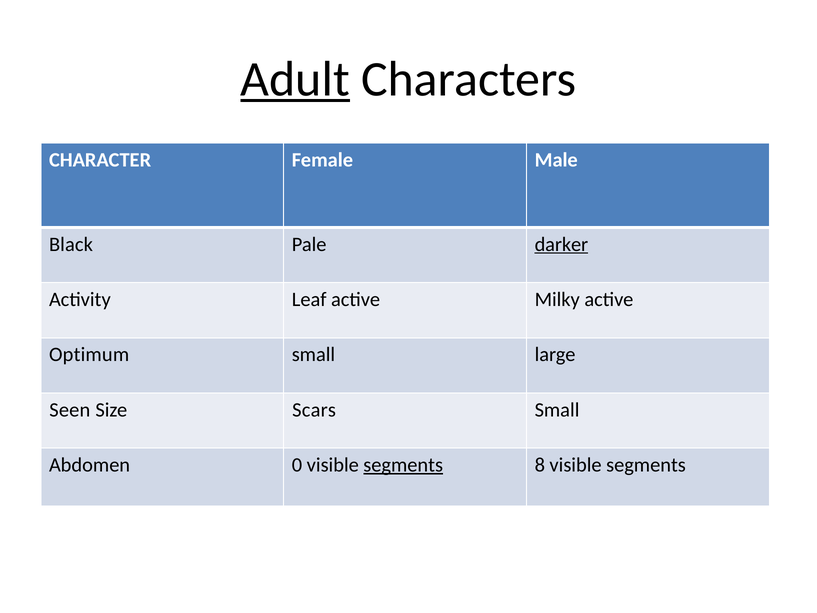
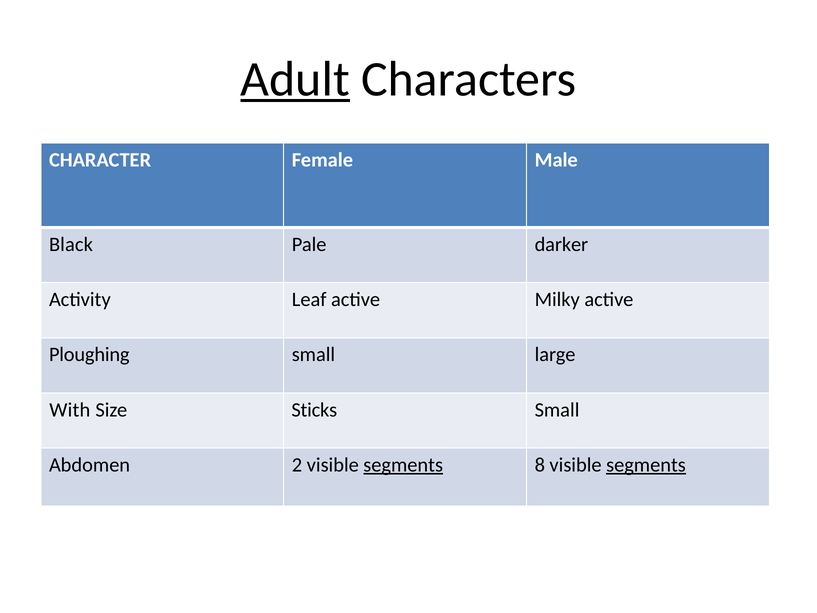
darker underline: present -> none (561, 244)
Optimum: Optimum -> Ploughing (89, 354)
Seen: Seen -> With (70, 410)
Scars: Scars -> Sticks (314, 410)
0: 0 -> 2 (297, 465)
segments underline: none -> present (646, 465)
